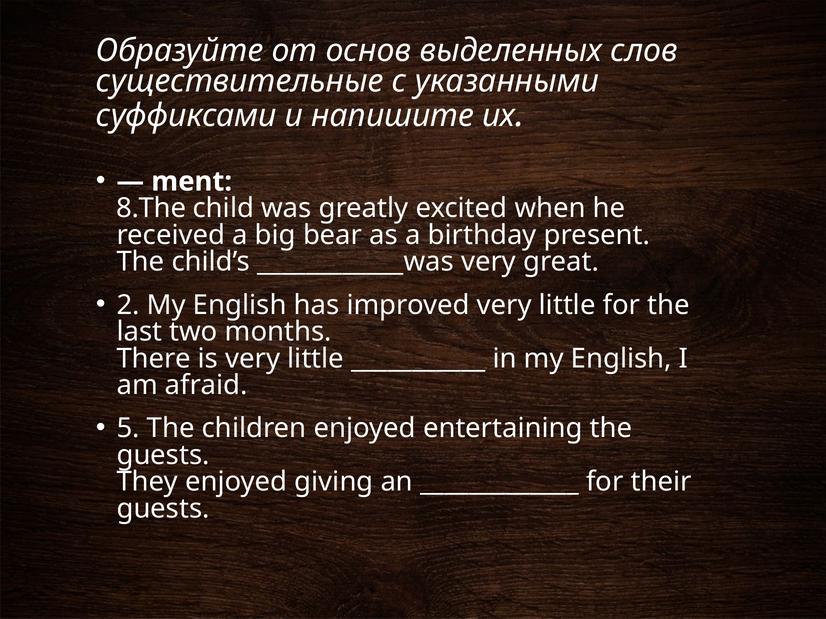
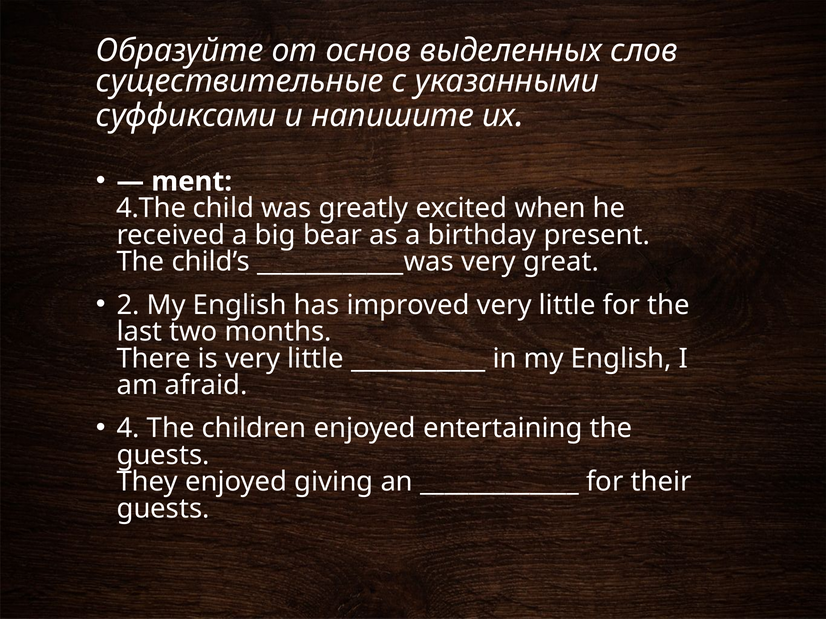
8.The: 8.The -> 4.The (151, 208)
5: 5 -> 4 (128, 429)
